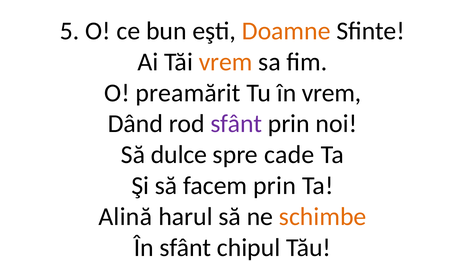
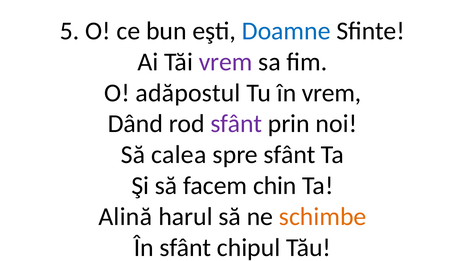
Doamne colour: orange -> blue (286, 31)
vrem colour: orange -> purple (226, 62)
preamărit: preamărit -> adăpostul (188, 93)
dulce: dulce -> calea (179, 155)
spre cade: cade -> sfânt (289, 155)
facem prin: prin -> chin (275, 186)
